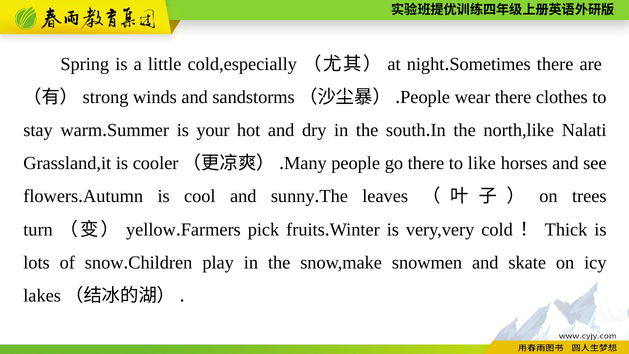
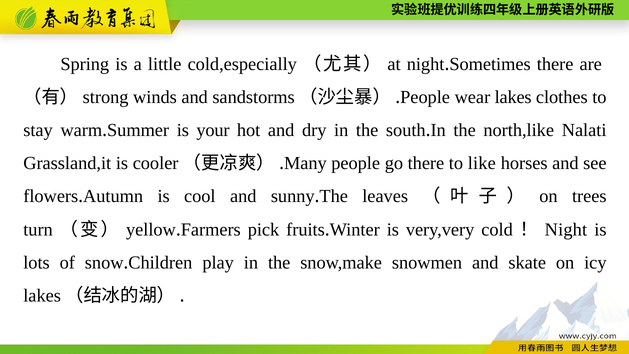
wear there: there -> lakes (513, 97)
Thick: Thick -> Night (566, 229)
